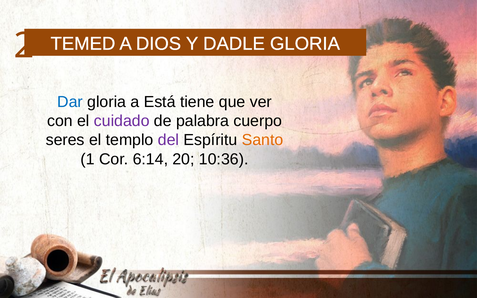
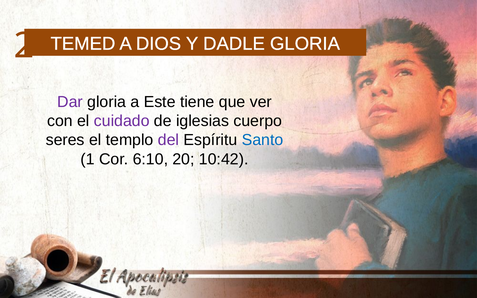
Dar colour: blue -> purple (70, 102)
Está: Está -> Este (160, 102)
palabra: palabra -> iglesias (203, 121)
Santo colour: orange -> blue (263, 140)
6:14: 6:14 -> 6:10 (150, 159)
10:36: 10:36 -> 10:42 (224, 159)
